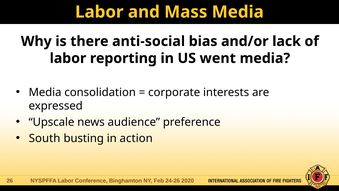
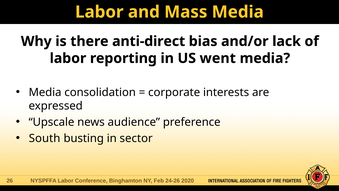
anti-social: anti-social -> anti-direct (149, 41)
action: action -> sector (136, 138)
